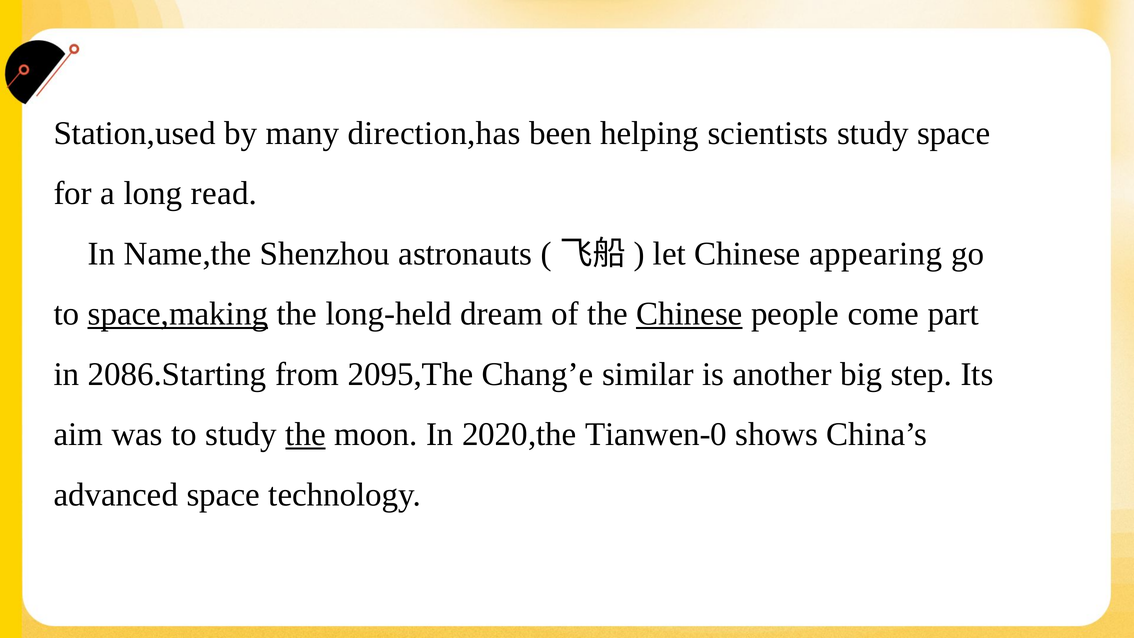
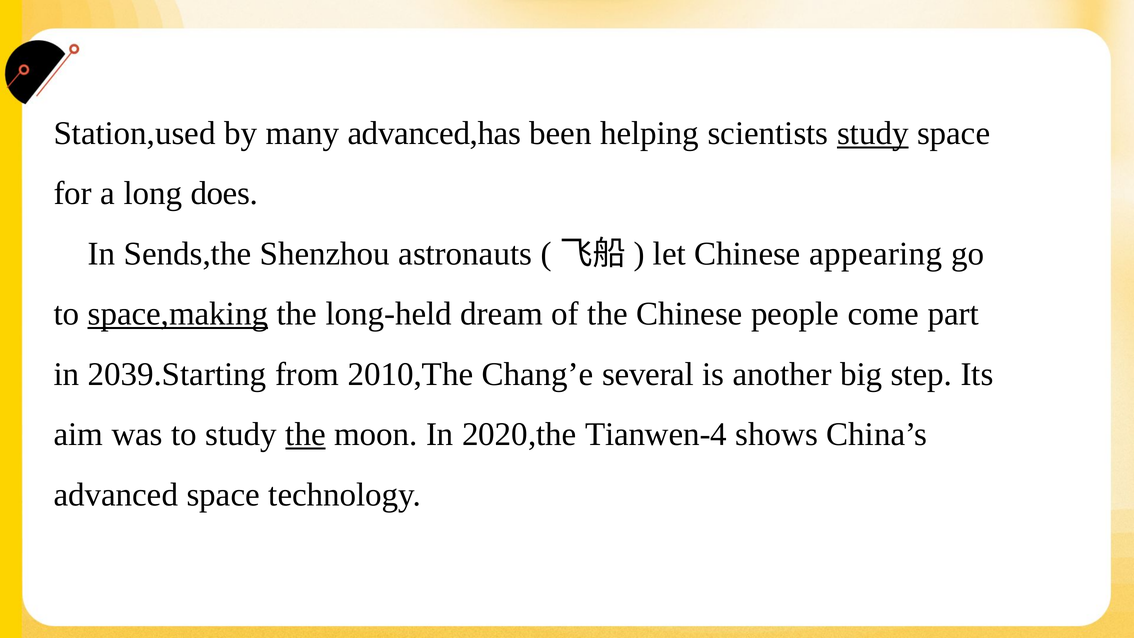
direction,has: direction,has -> advanced,has (434, 133)
study underline: none -> present (873, 133)
read: read -> does (224, 193)
Name,the: Name,the -> Sends,the (188, 254)
Chinese underline: present -> none (689, 314)
2086.Starting: 2086.Starting -> 2039.Starting (177, 374)
2095,The: 2095,The -> 2010,The (410, 374)
similar: similar -> several (648, 374)
Tianwen-0: Tianwen-0 -> Tianwen-4 (656, 434)
